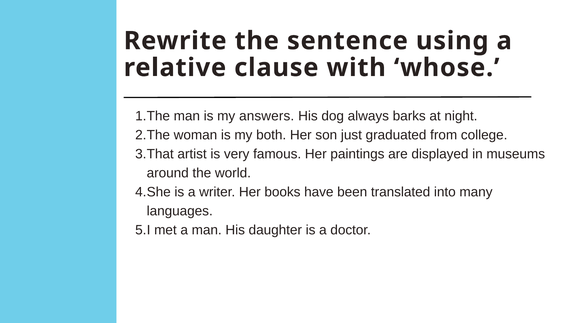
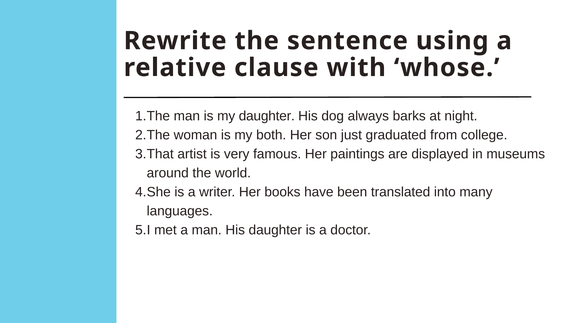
my answers: answers -> daughter (267, 116)
